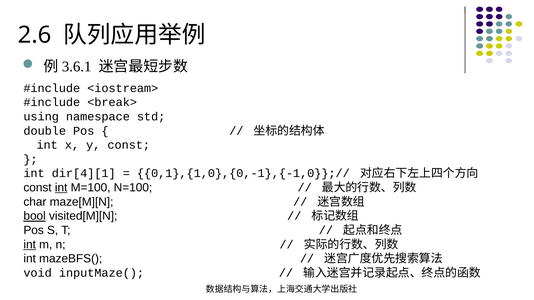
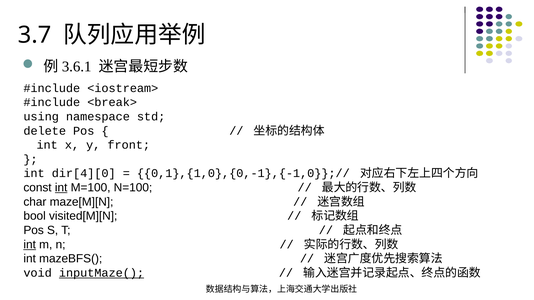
2.6: 2.6 -> 3.7 (35, 35)
double: double -> delete (45, 131)
y const: const -> front (129, 145)
dir[4][1: dir[4][1 -> dir[4][0 (84, 174)
bool underline: present -> none (35, 216)
inputMaze( underline: none -> present (102, 273)
